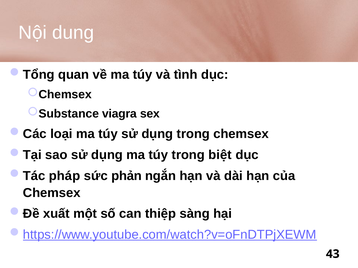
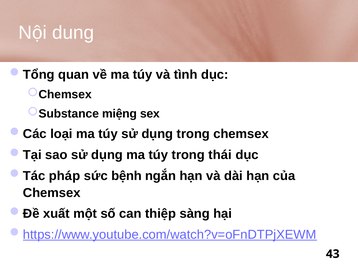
viagra: viagra -> miệng (120, 114)
biệt: biệt -> thái (220, 155)
phản: phản -> bệnh (126, 176)
